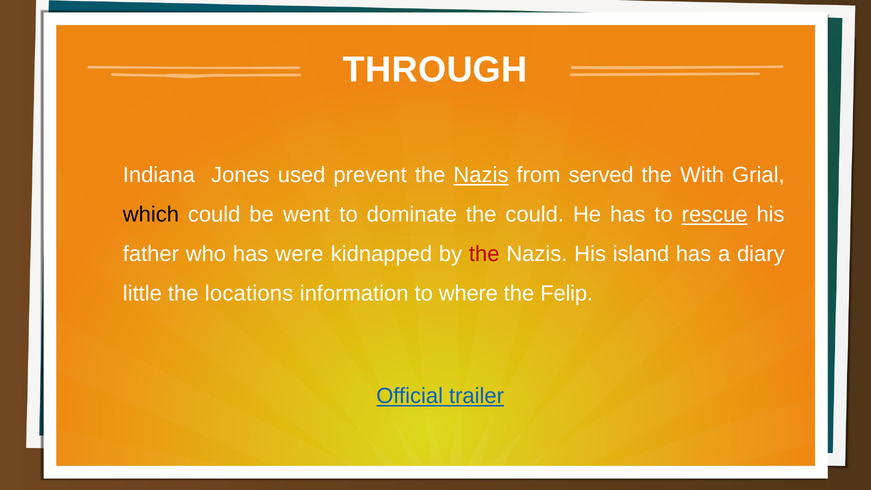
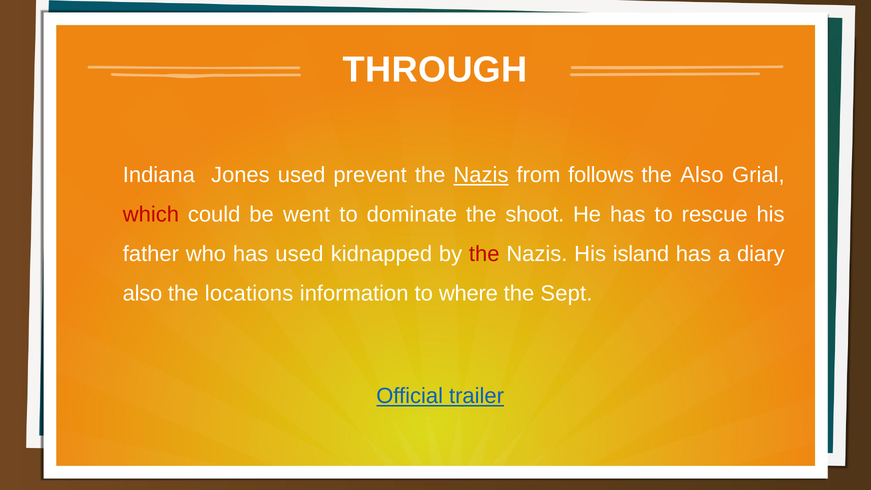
served: served -> follows (601, 175)
the With: With -> Also (702, 175)
which colour: black -> red (151, 215)
the could: could -> shoot (535, 215)
rescue underline: present -> none (715, 215)
has were: were -> used (299, 254)
little: little -> also (143, 294)
Felip: Felip -> Sept (566, 294)
